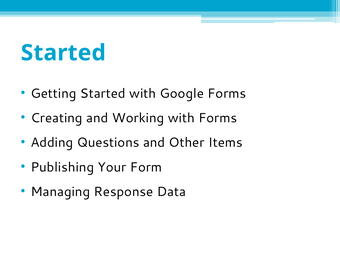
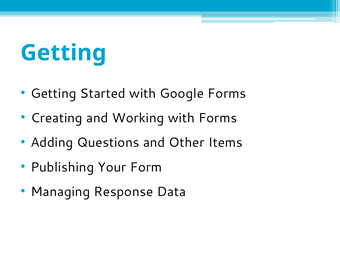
Started: Started -> Getting (63, 53)
